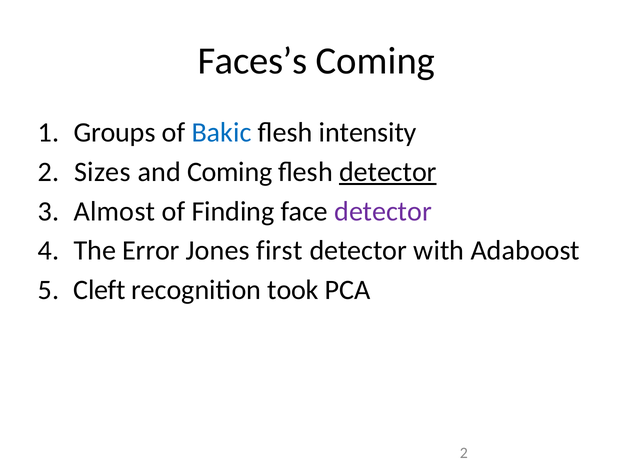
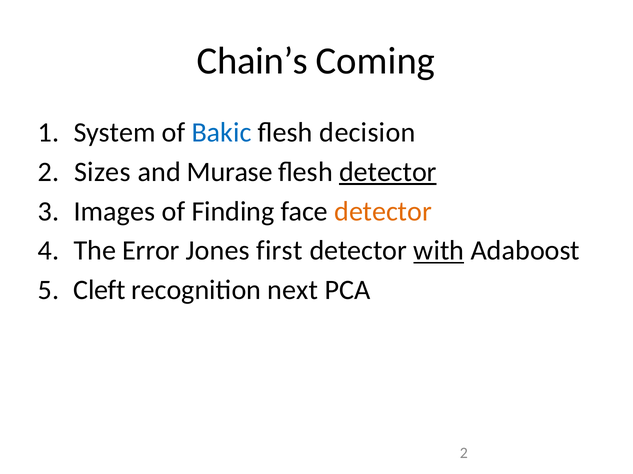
Faces’s: Faces’s -> Chain’s (253, 61)
Groups: Groups -> System (115, 133)
intensity: intensity -> decision (368, 133)
and Coming: Coming -> Murase (230, 172)
Almost: Almost -> Images (114, 212)
detector colour: purple -> orange (383, 212)
with underline: none -> present (439, 251)
took: took -> next (293, 290)
